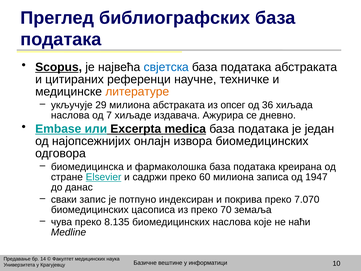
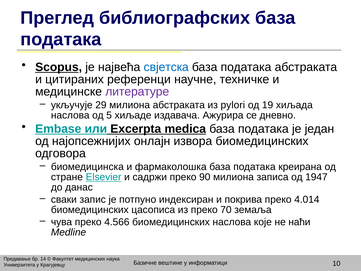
литературе colour: orange -> purple (137, 92)
опсег: опсег -> pylori (233, 105)
36: 36 -> 19 (268, 105)
7: 7 -> 5 (109, 115)
60: 60 -> 90 (205, 177)
7.070: 7.070 -> 4.014 (307, 199)
8.135: 8.135 -> 4.566 (117, 222)
